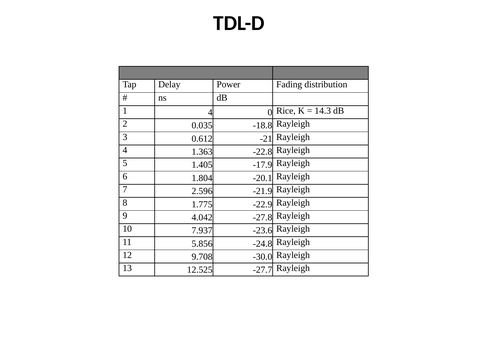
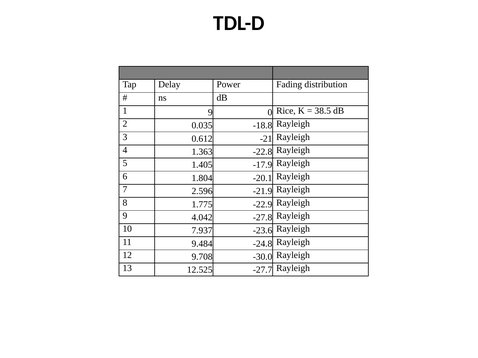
1 4: 4 -> 9 (210, 113)
14.3: 14.3 -> 38.5 (323, 111)
5.856: 5.856 -> 9.484 (202, 244)
